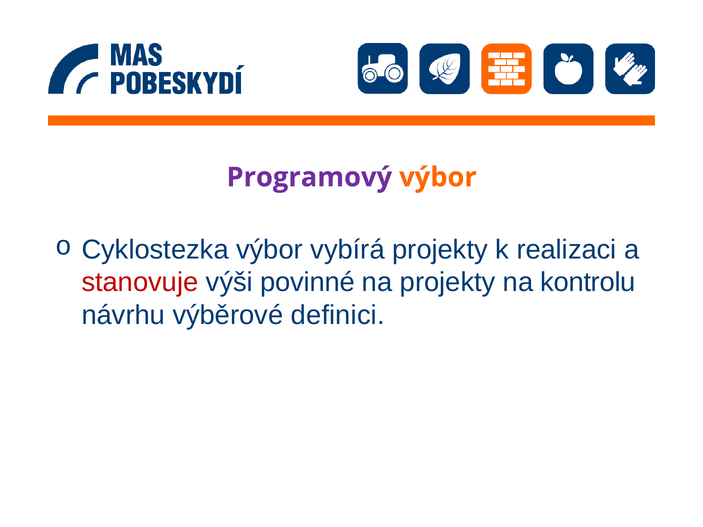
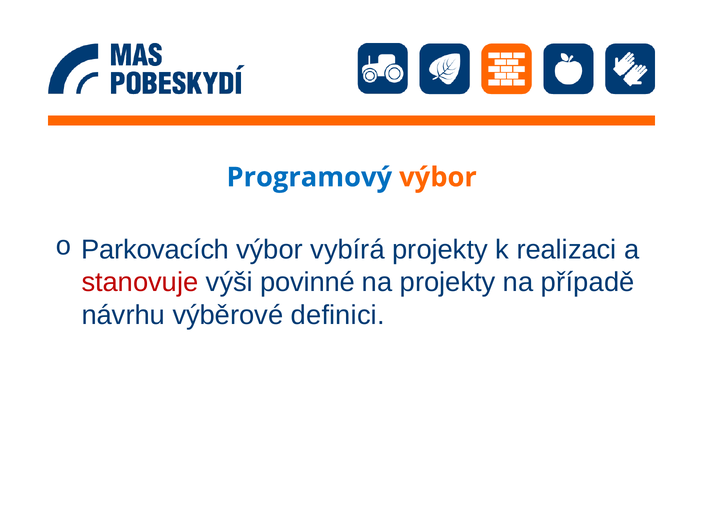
Programový colour: purple -> blue (309, 177)
Cyklostezka: Cyklostezka -> Parkovacích (155, 250)
kontrolu: kontrolu -> případě (588, 282)
